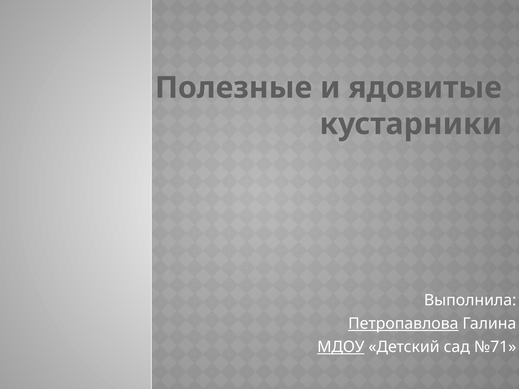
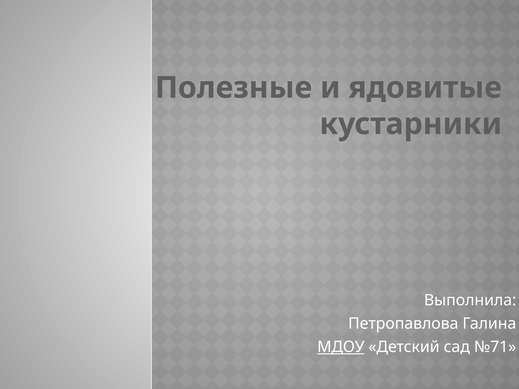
Петропавлова underline: present -> none (403, 324)
